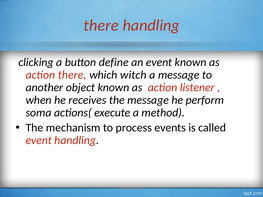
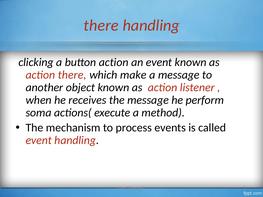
button define: define -> action (114, 62)
witch: witch -> make (133, 75)
